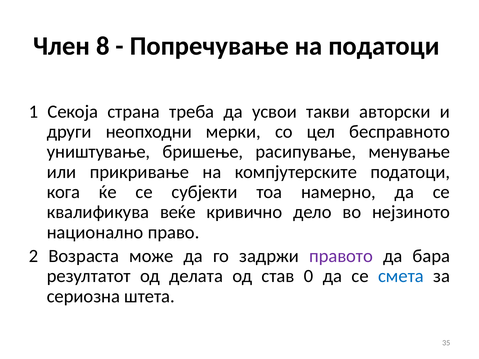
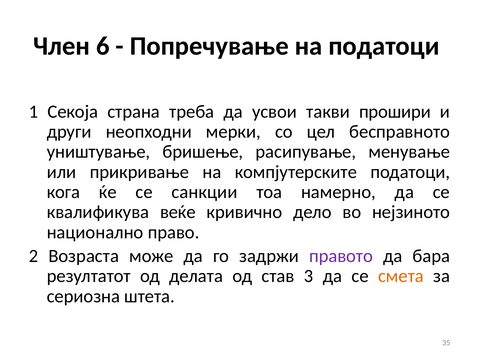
8: 8 -> 6 (103, 46)
авторски: авторски -> прошири (395, 112)
субјекти: субјекти -> санкции (204, 192)
0: 0 -> 3 (309, 276)
смета colour: blue -> orange (401, 276)
